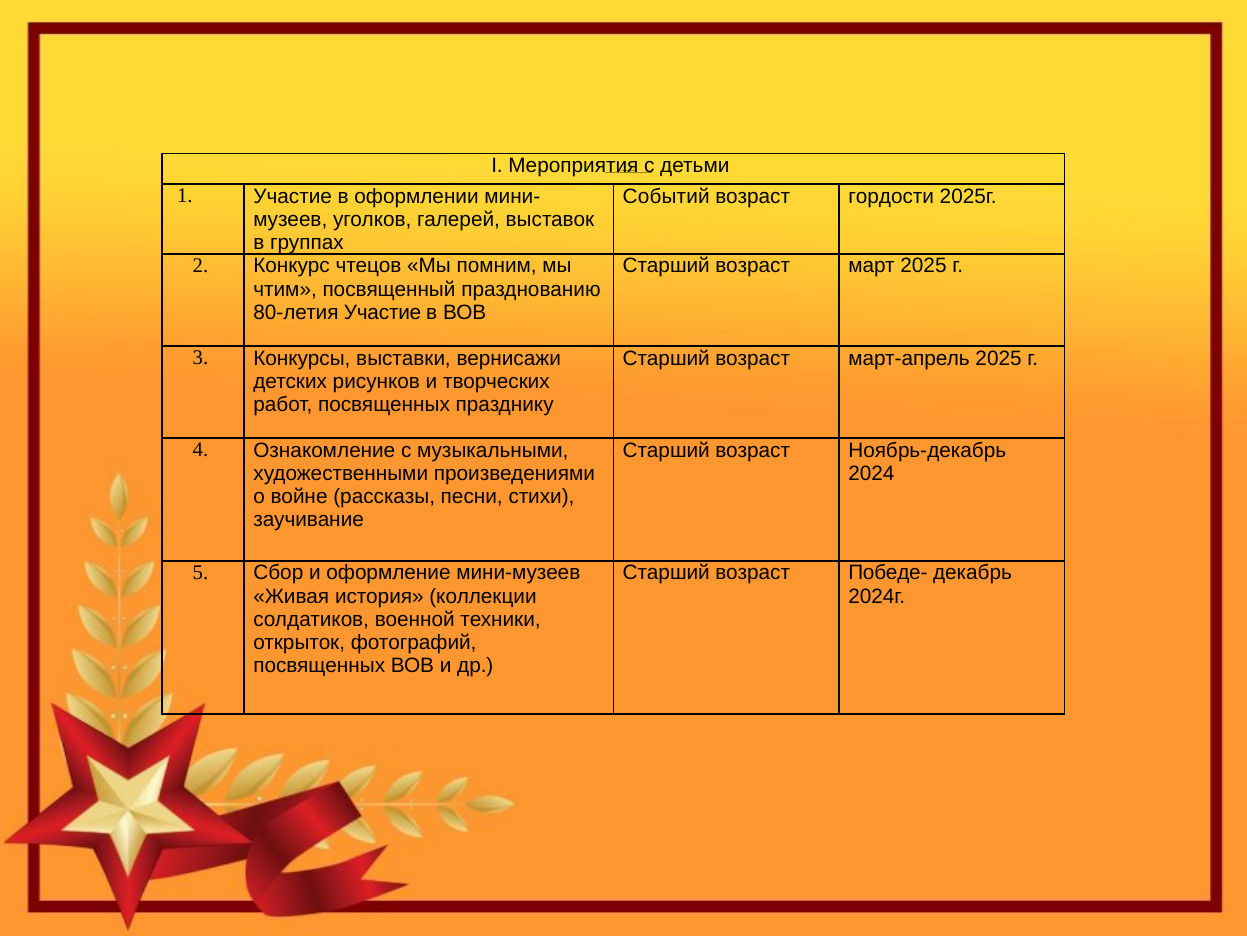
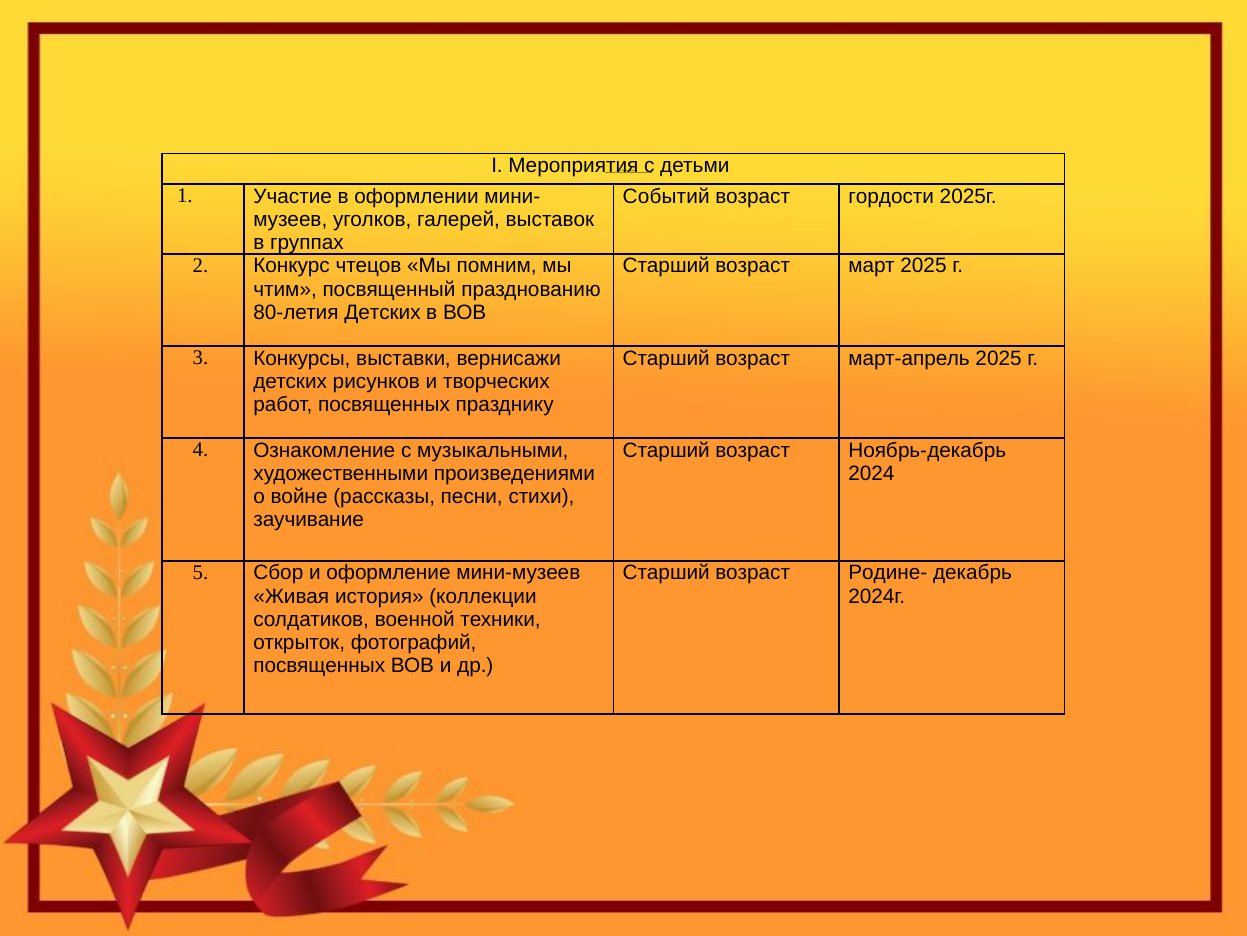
80-летия Участие: Участие -> Детских (382, 312)
Победе-: Победе- -> Родине- (888, 572)
